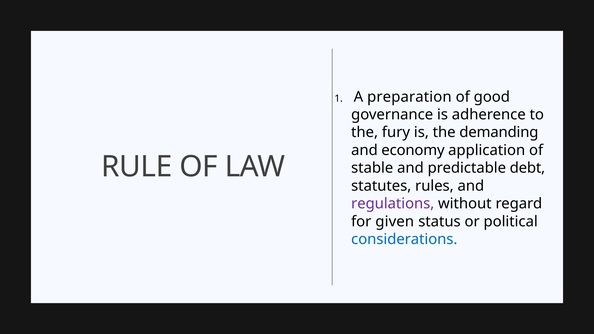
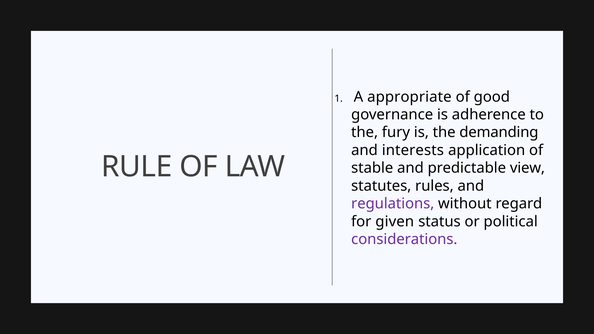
preparation: preparation -> appropriate (409, 97)
economy: economy -> interests (413, 150)
debt: debt -> view (527, 168)
considerations colour: blue -> purple (404, 239)
